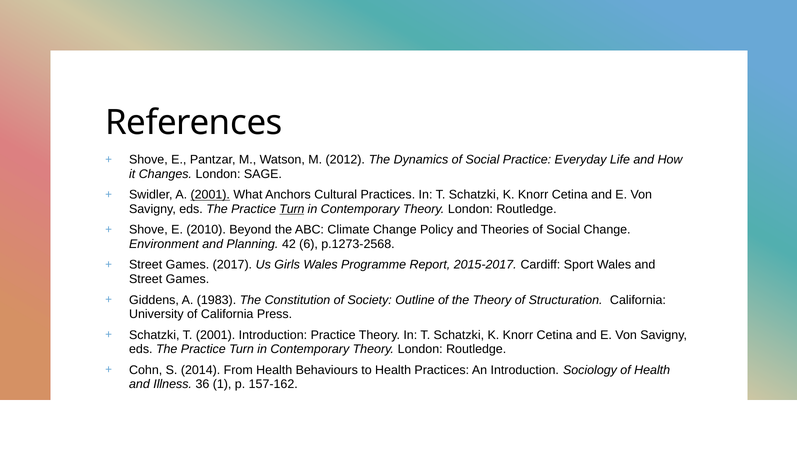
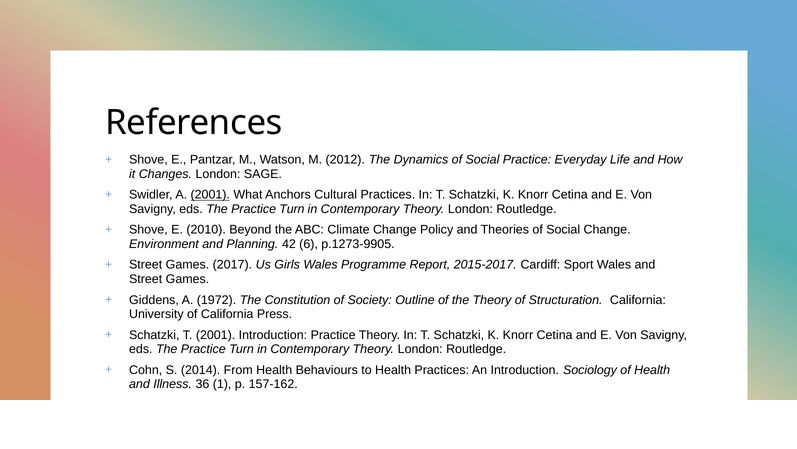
Turn underline: present -> none (292, 209)
p.1273-2568: p.1273-2568 -> p.1273-9905 (358, 244)
1983: 1983 -> 1972 (216, 299)
